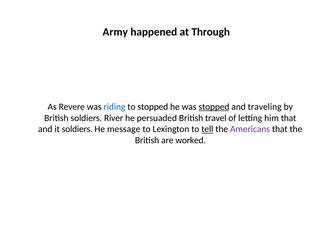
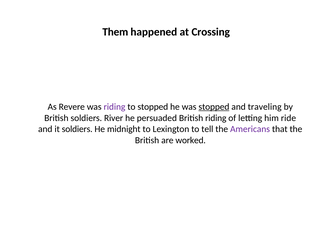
Army: Army -> Them (115, 32)
Through: Through -> Crossing (211, 32)
riding colour: blue -> purple (115, 106)
British travel: travel -> riding (216, 118)
him that: that -> ride (288, 118)
message: message -> midnight (124, 129)
tell underline: present -> none (207, 129)
